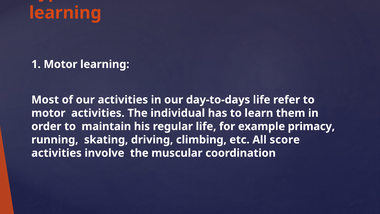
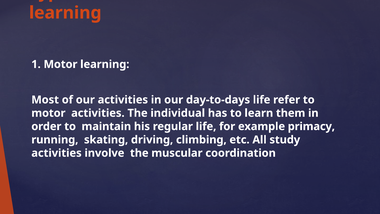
score: score -> study (285, 140)
